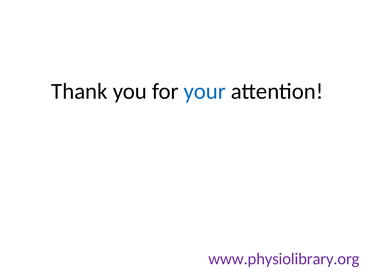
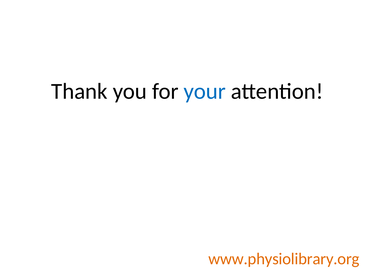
www.physiolibrary.org colour: purple -> orange (284, 259)
